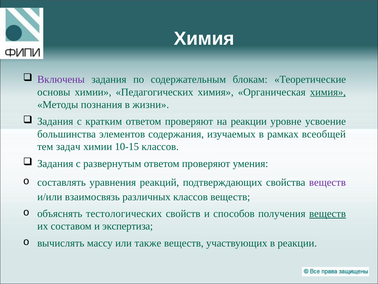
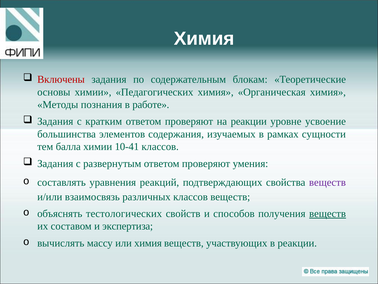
Включены colour: purple -> red (61, 79)
химия underline: present -> none (328, 92)
жизни: жизни -> работе (151, 104)
всеобщей: всеобщей -> сущности (324, 134)
задач: задач -> балла (68, 146)
10-15: 10-15 -> 10-41 (127, 146)
или также: также -> химия (148, 243)
